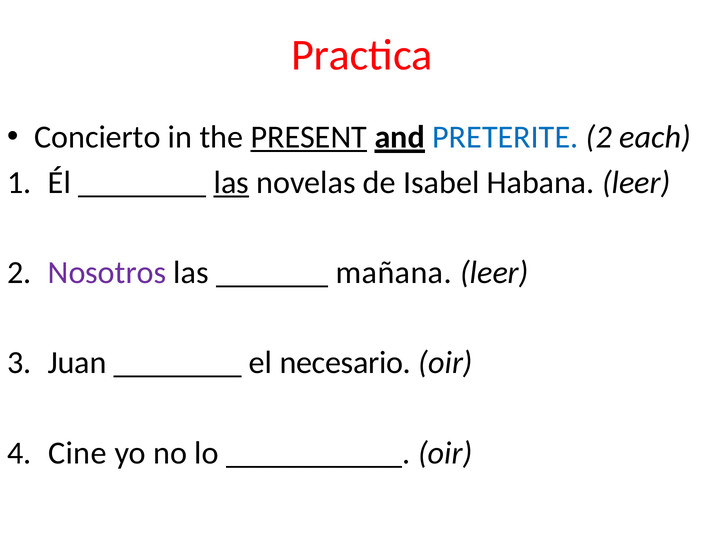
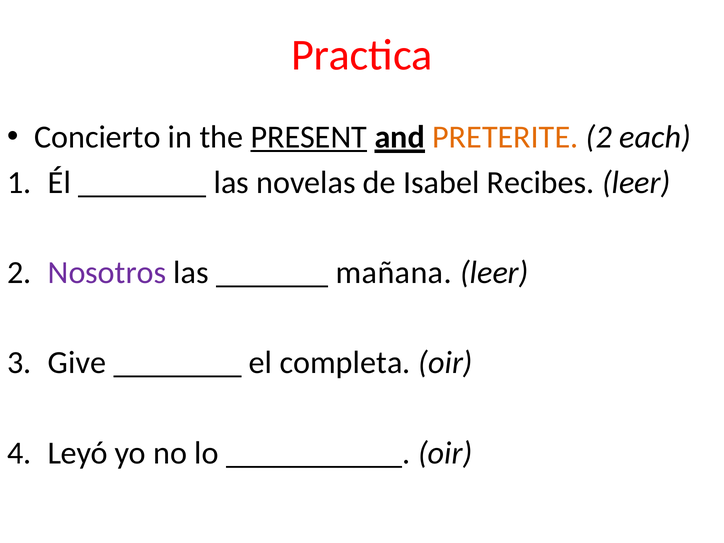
PRETERITE colour: blue -> orange (505, 137)
las underline: present -> none (231, 182)
Habana: Habana -> Recibes (541, 182)
Juan: Juan -> Give (77, 363)
necesario: necesario -> completa (345, 363)
Cine: Cine -> Leyó (78, 453)
